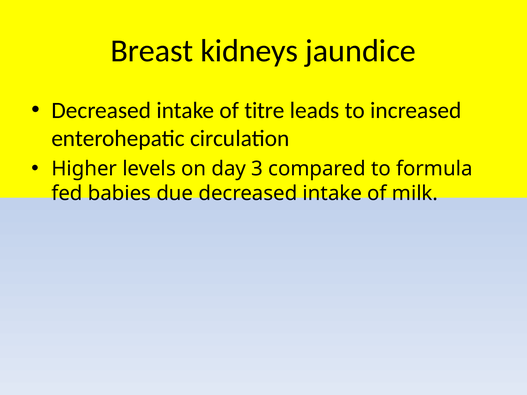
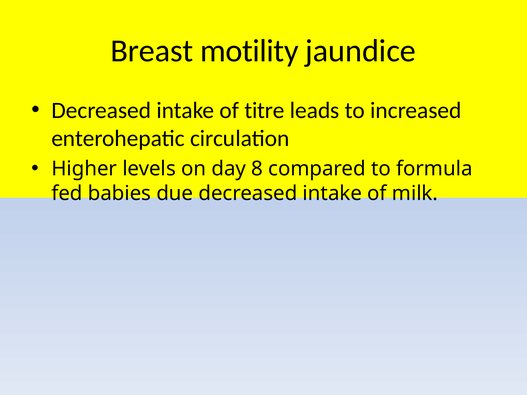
kidneys: kidneys -> motility (249, 51)
3: 3 -> 8 (257, 169)
